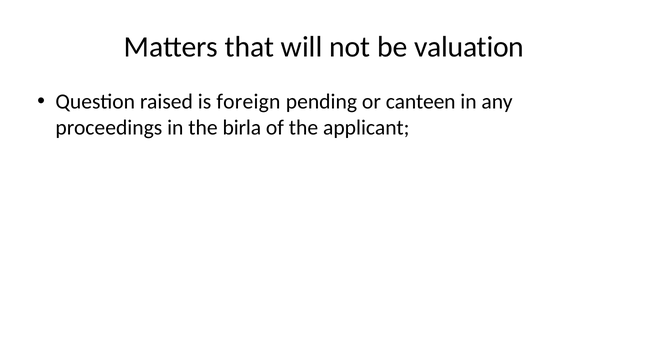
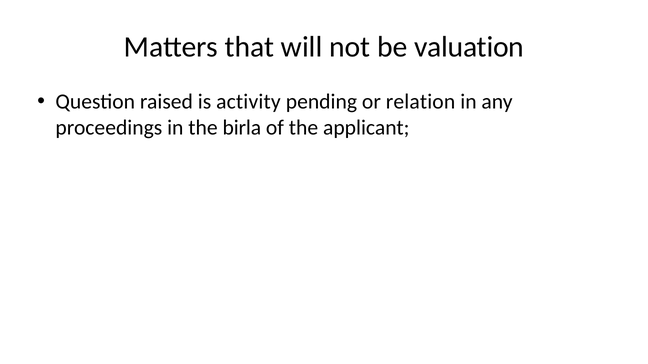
foreign: foreign -> activity (248, 102)
canteen: canteen -> relation (421, 102)
